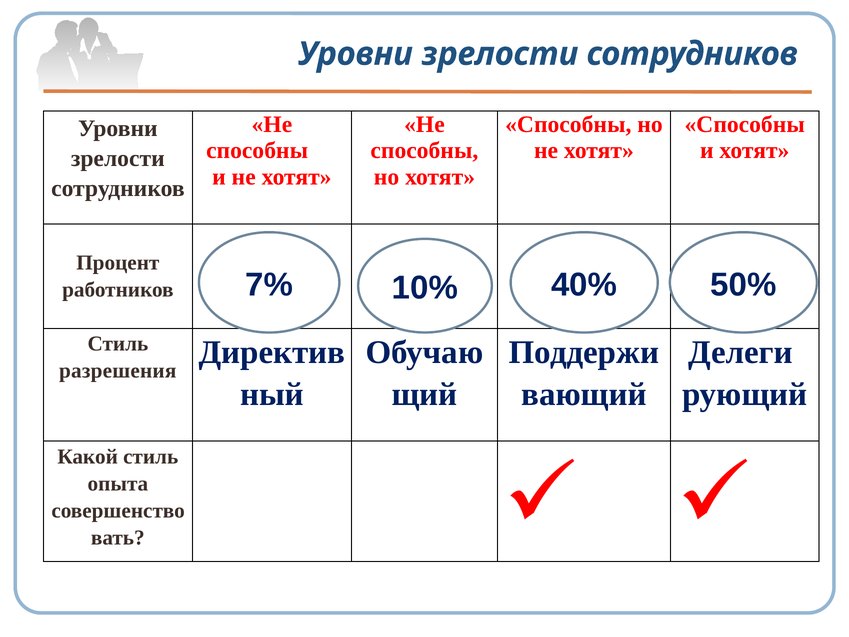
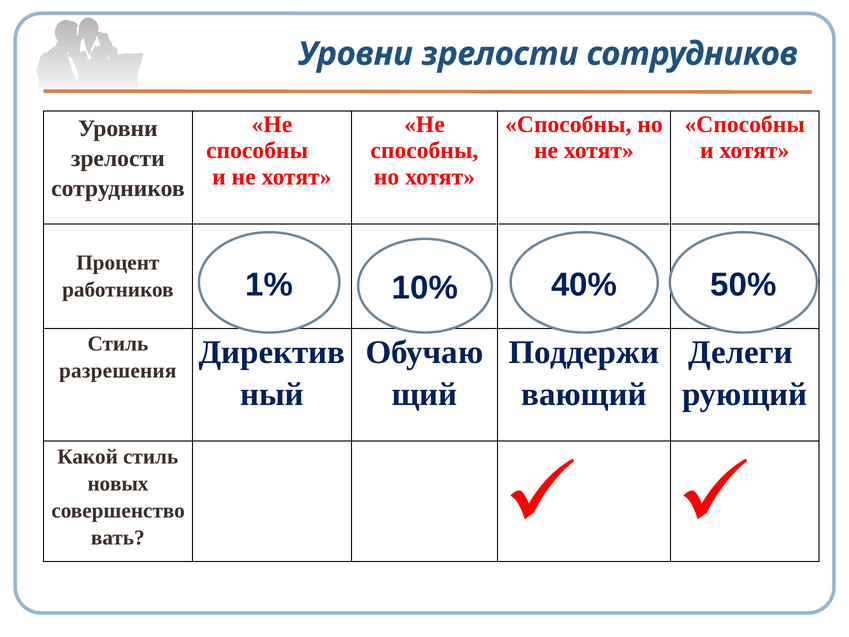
7%: 7% -> 1% (269, 285)
опыта: опыта -> новых (118, 483)
